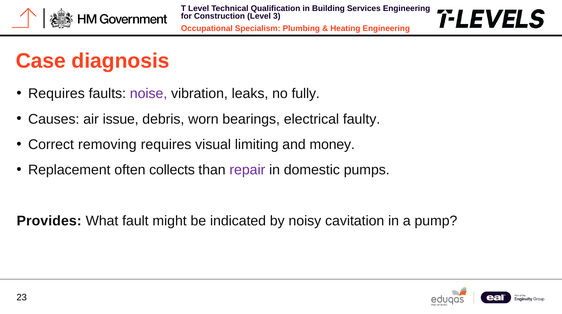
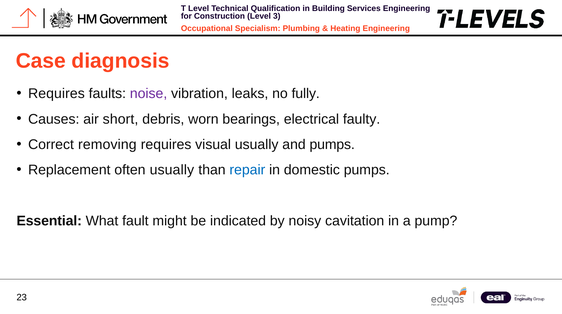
issue: issue -> short (121, 119)
visual limiting: limiting -> usually (257, 145)
and money: money -> pumps (332, 145)
often collects: collects -> usually (172, 170)
repair colour: purple -> blue (247, 170)
Provides: Provides -> Essential (49, 221)
